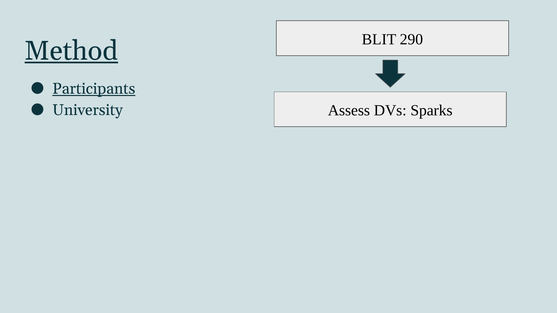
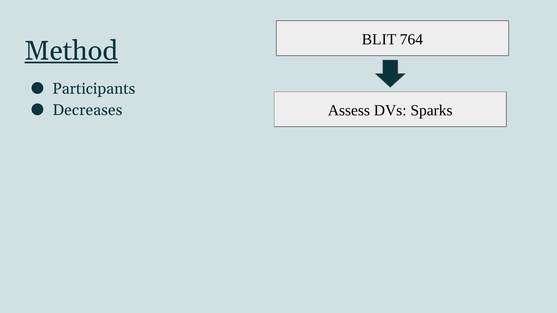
290: 290 -> 764 (411, 39)
Participants underline: present -> none (94, 89)
University: University -> Decreases (87, 110)
